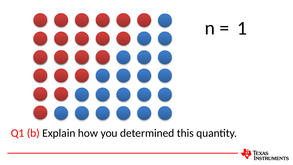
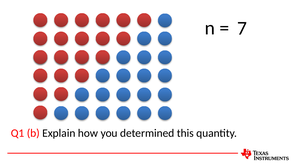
1: 1 -> 7 (242, 28)
